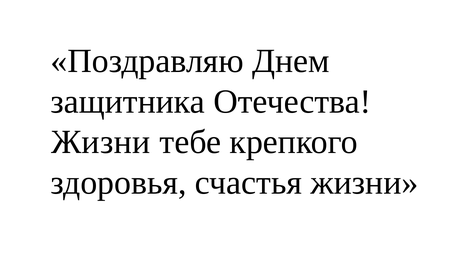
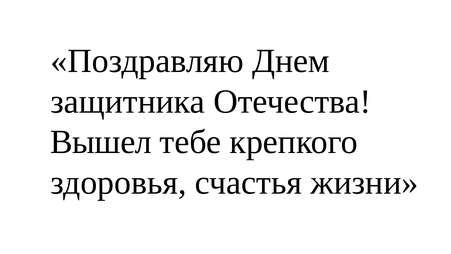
Жизни: Жизни -> Вышел (101, 142)
